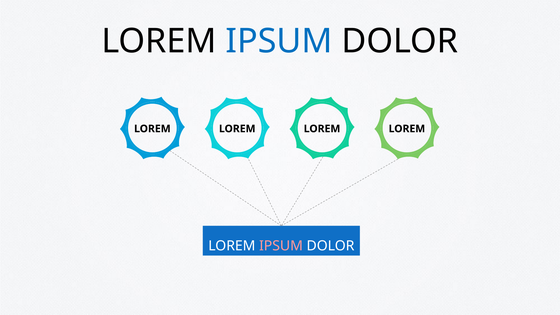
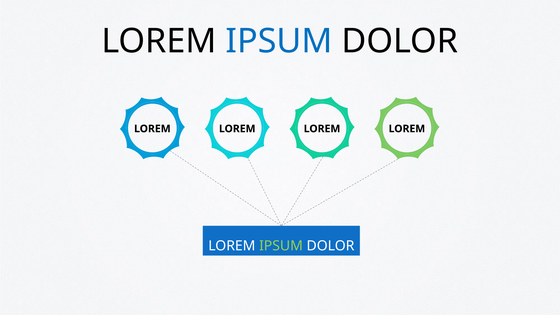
IPSUM colour: pink -> light green (281, 246)
